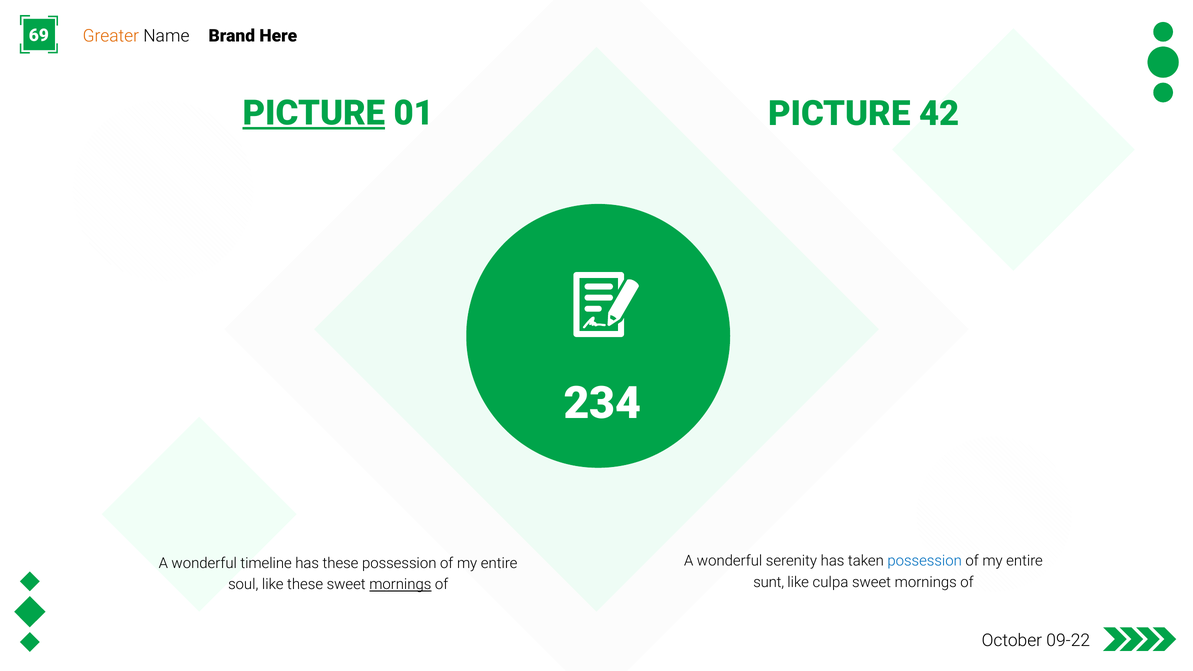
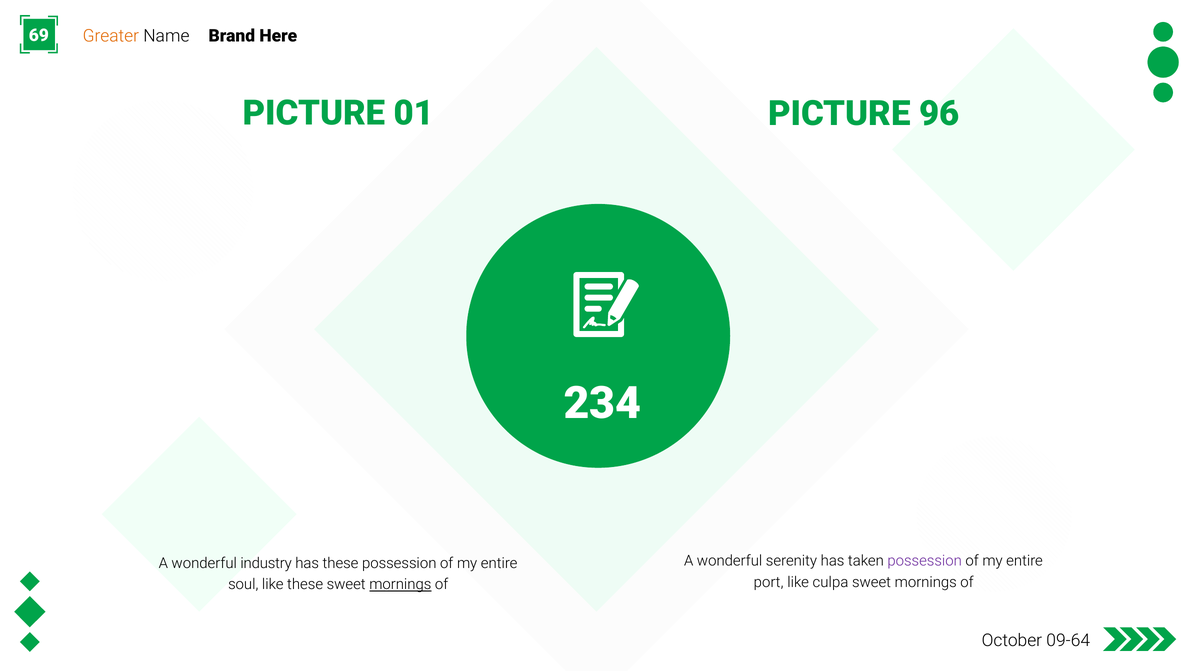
PICTURE underline: present -> none (314, 113)
42: 42 -> 96 (939, 114)
possession colour: blue -> purple (925, 561)
timeline: timeline -> industry (266, 563)
sunt: sunt -> port (769, 582)
09-22: 09-22 -> 09-64 (1068, 641)
